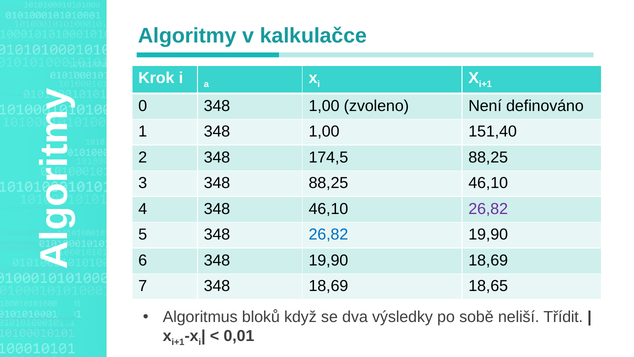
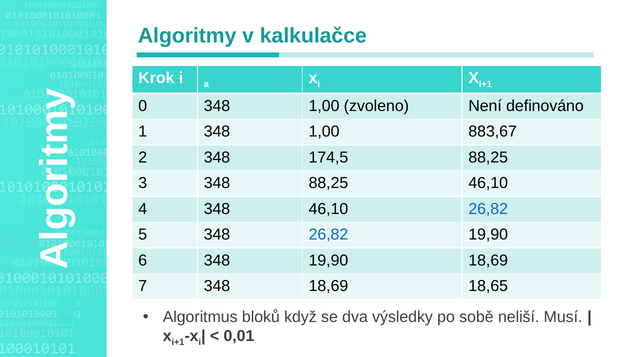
151,40: 151,40 -> 883,67 (493, 132)
26,82 colour: purple -> blue (488, 209)
Třídit: Třídit -> Musí (563, 317)
